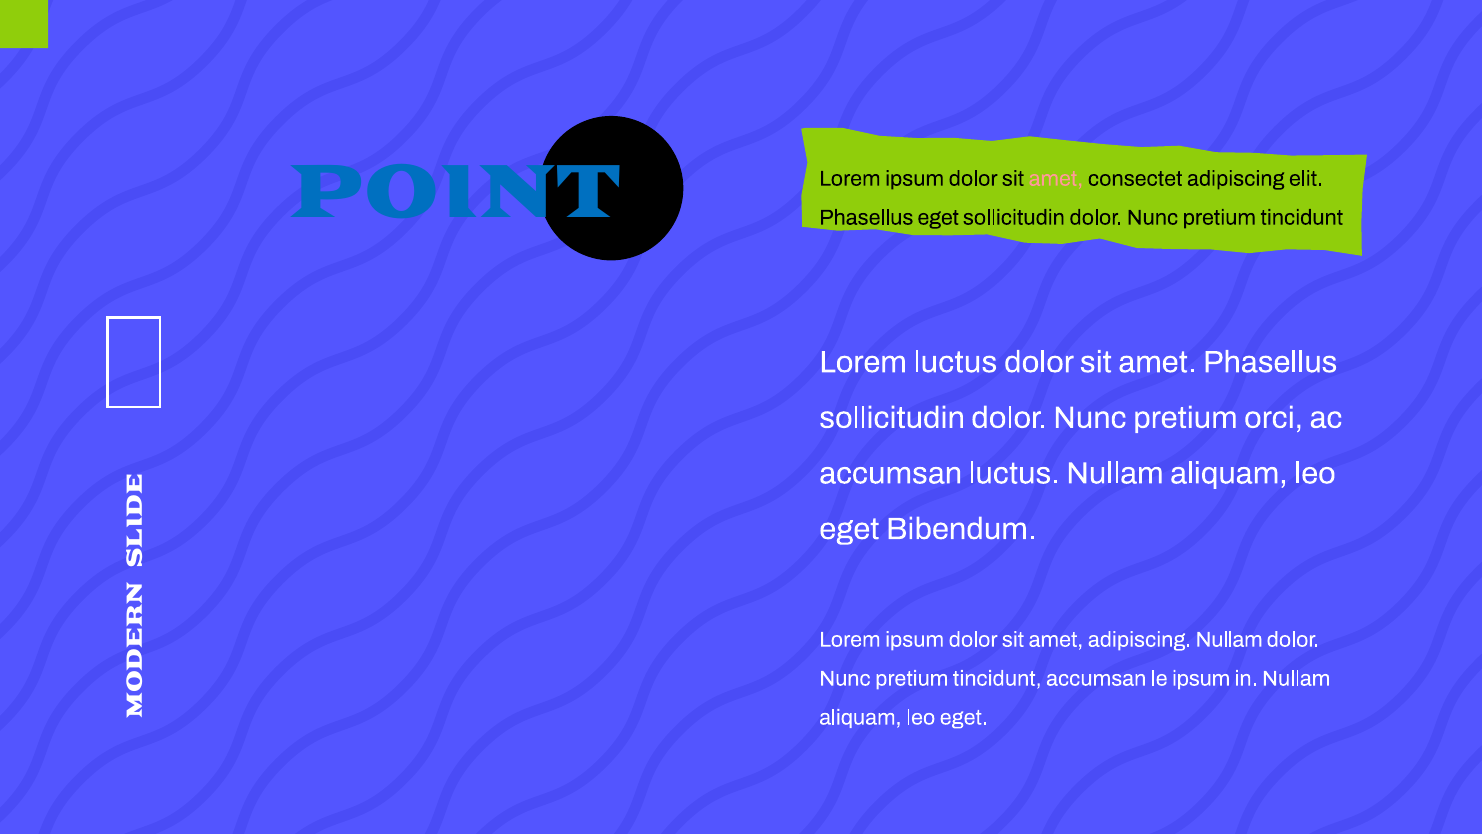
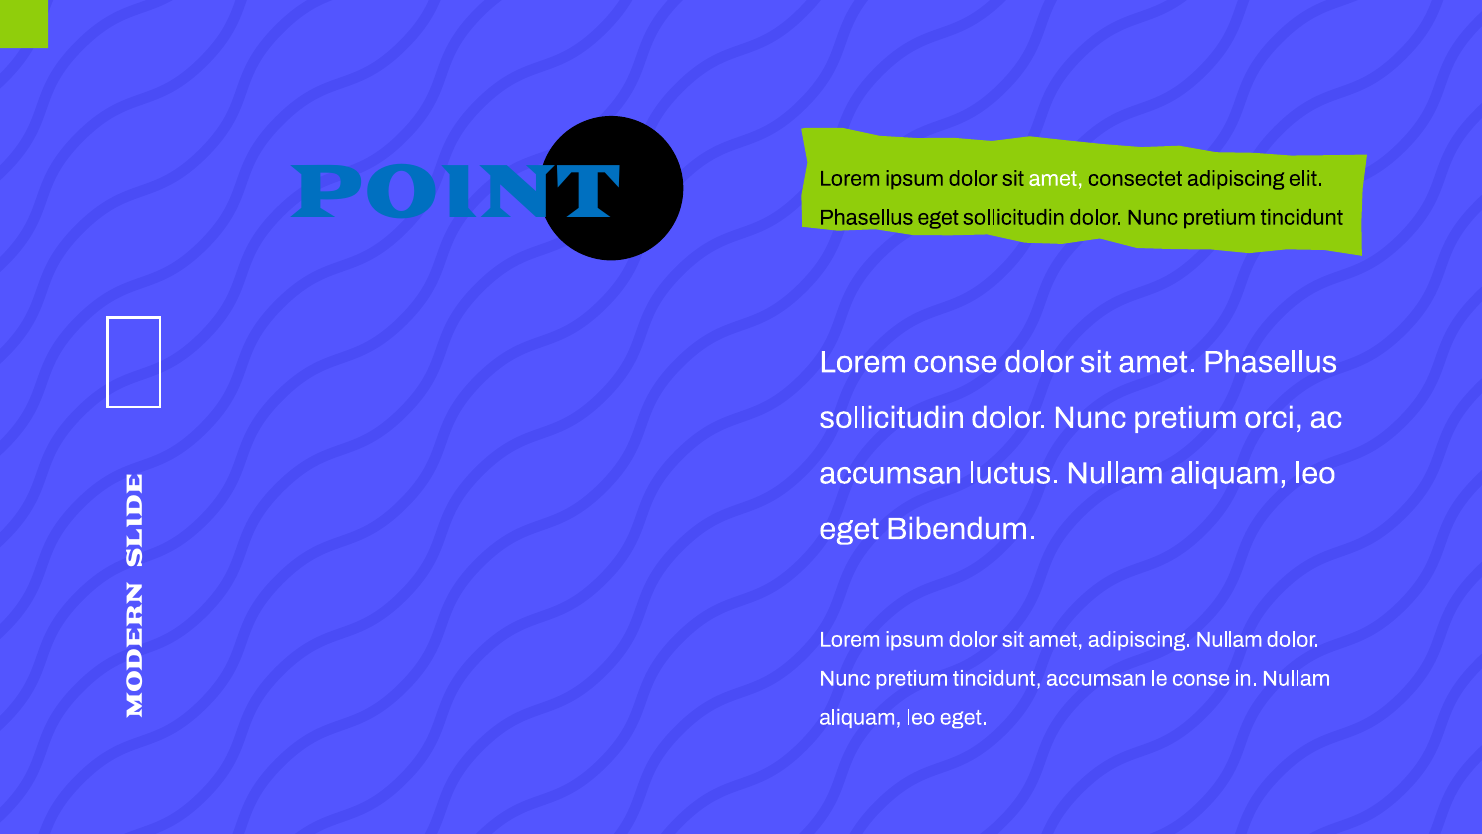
amet colour: pink -> white (1056, 178)
Lorem luctus: luctus -> conse (955, 362)
le ipsum: ipsum -> conse (1201, 678)
